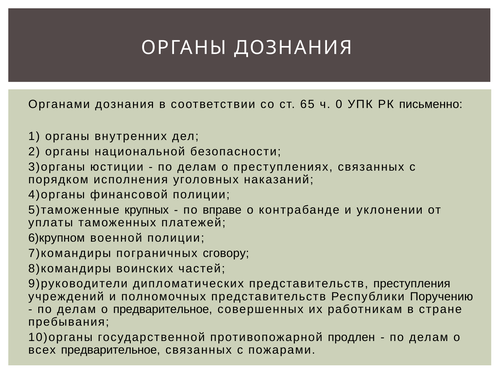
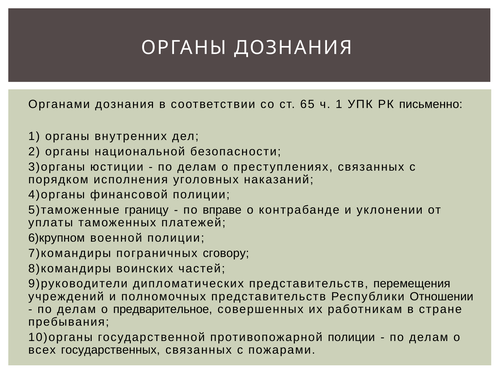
ч 0: 0 -> 1 (339, 104)
крупных: крупных -> границу (147, 210)
преступления: преступления -> перемещения (412, 284)
Поручению: Поручению -> Отношении (442, 296)
противопожарной продлен: продлен -> полиции (351, 337)
всех предварительное: предварительное -> государственных (111, 350)
